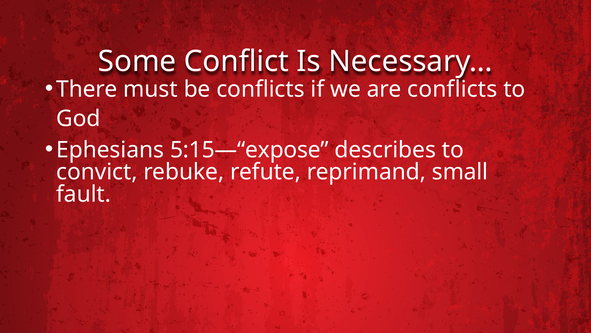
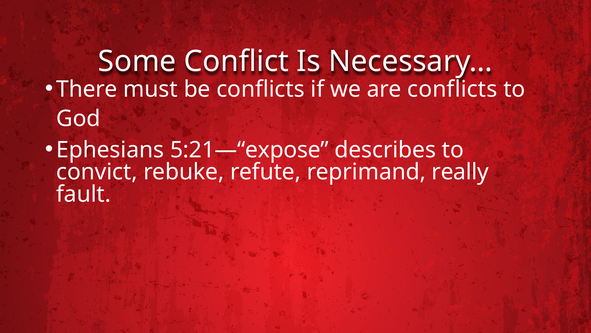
5:15—“expose: 5:15—“expose -> 5:21—“expose (249, 150)
small: small -> really (460, 172)
